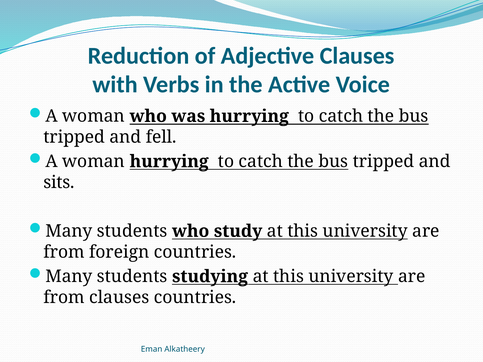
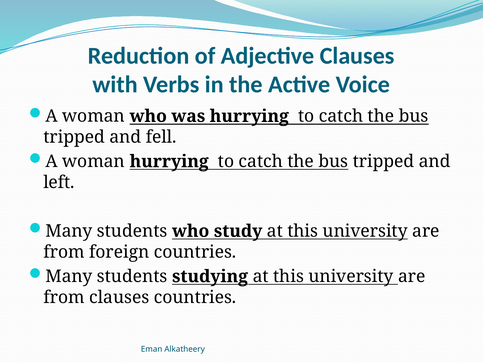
sits: sits -> left (59, 183)
